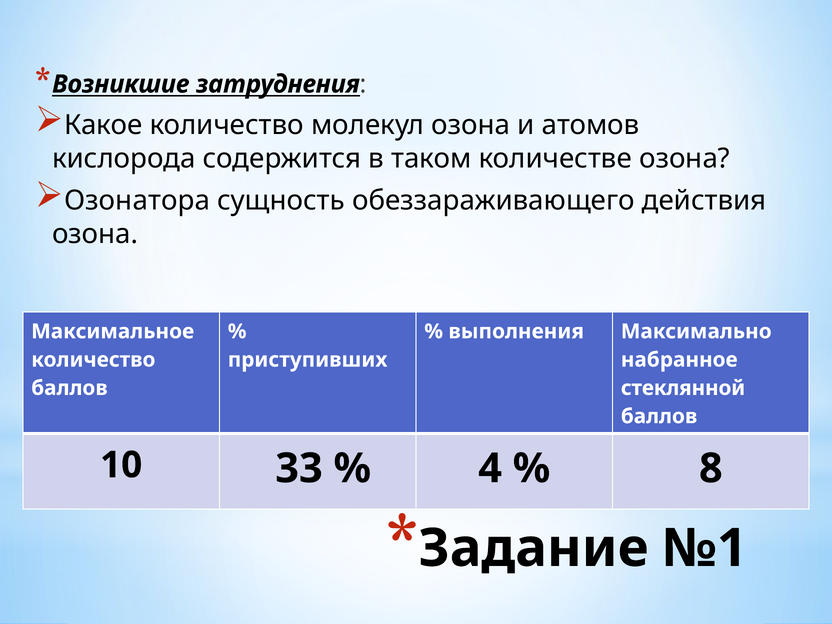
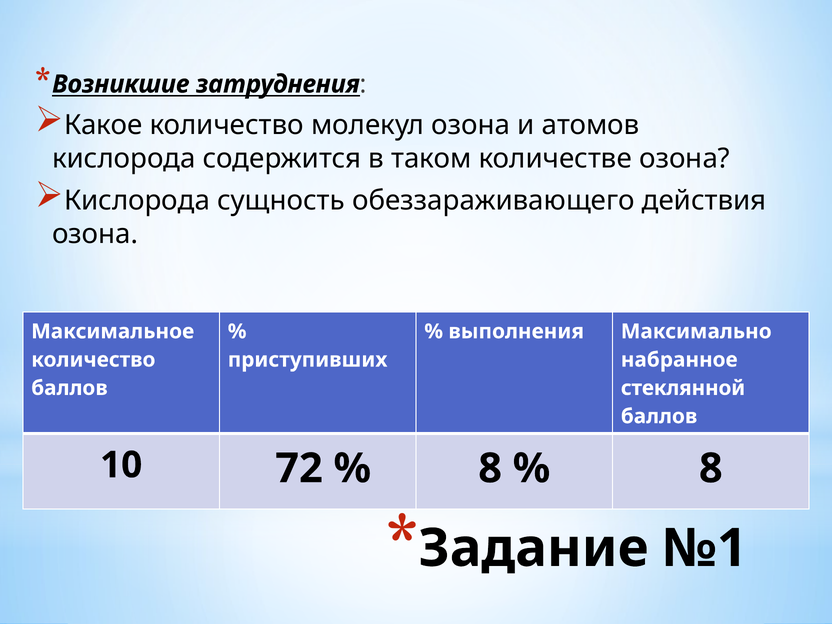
Озонатора: Озонатора -> Кислорода (137, 201)
33: 33 -> 72 (299, 469)
4: 4 -> 8 (490, 469)
